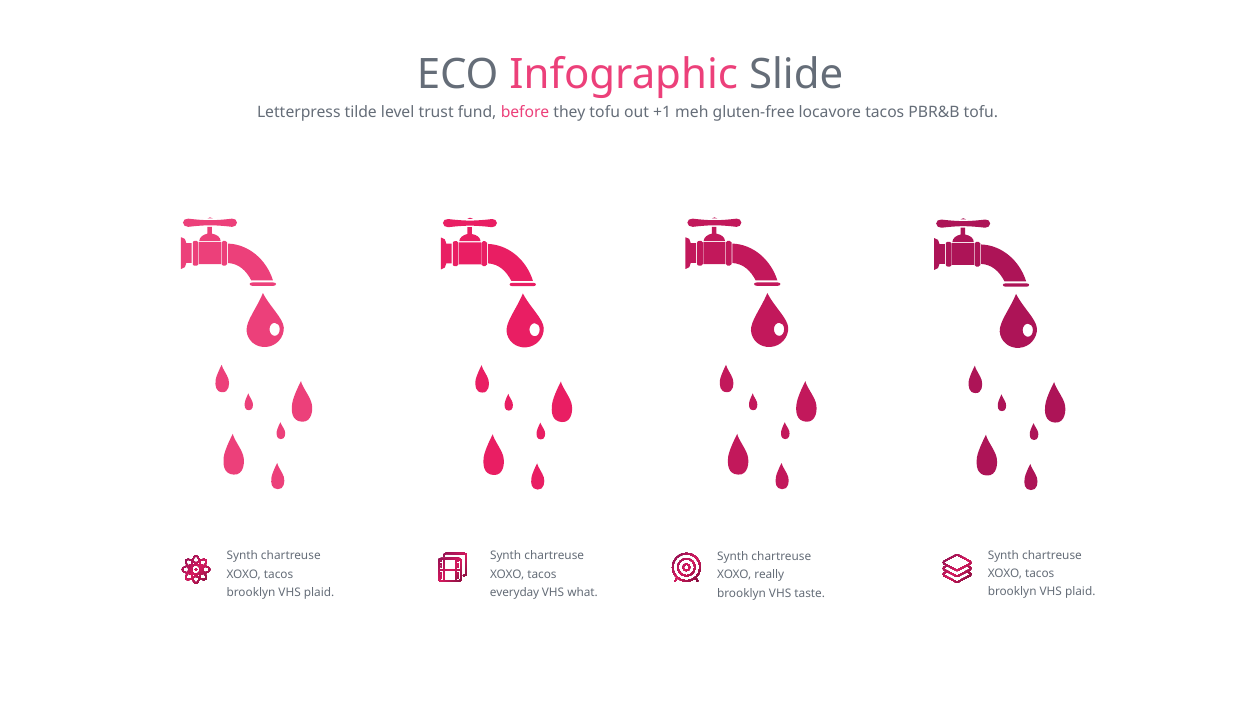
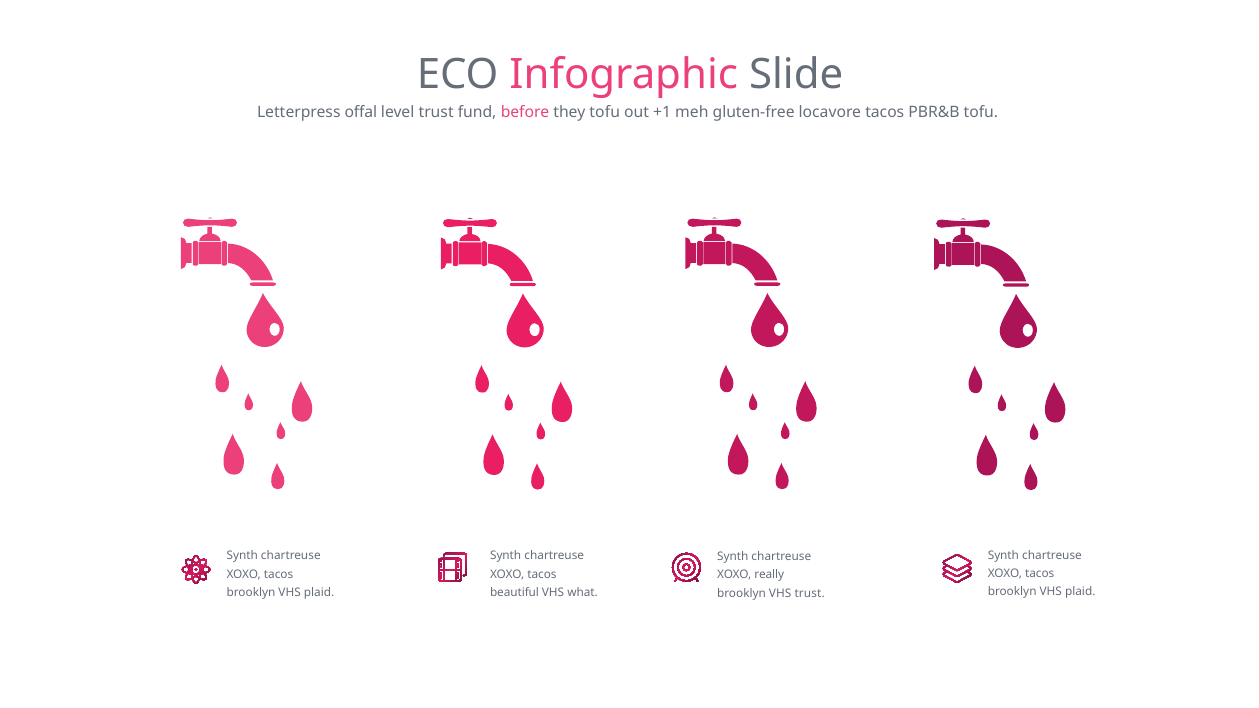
tilde: tilde -> offal (361, 112)
everyday: everyday -> beautiful (515, 593)
VHS taste: taste -> trust (810, 594)
